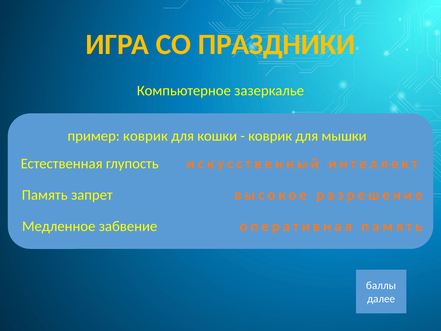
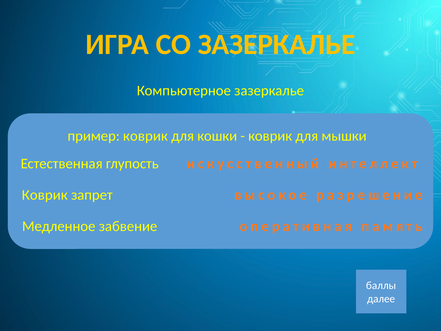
СО ПРАЗДНИКИ: ПРАЗДНИКИ -> ЗАЗЕРКАЛЬЕ (277, 45)
Память: Память -> Коврик (45, 195)
